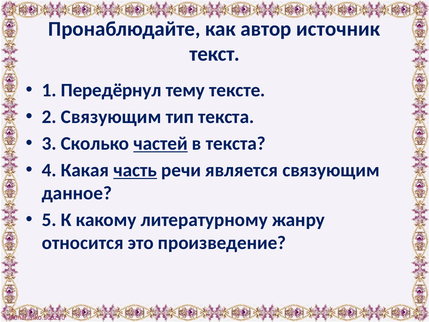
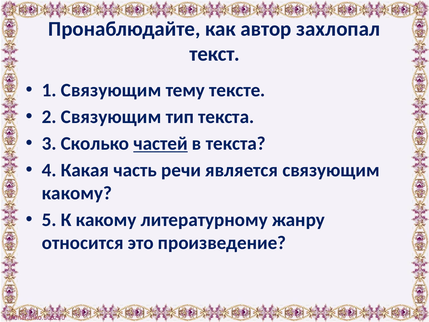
источник: источник -> захлопал (338, 29)
1 Передёрнул: Передёрнул -> Связующим (111, 90)
часть underline: present -> none (135, 170)
данное: данное -> какому (77, 193)
